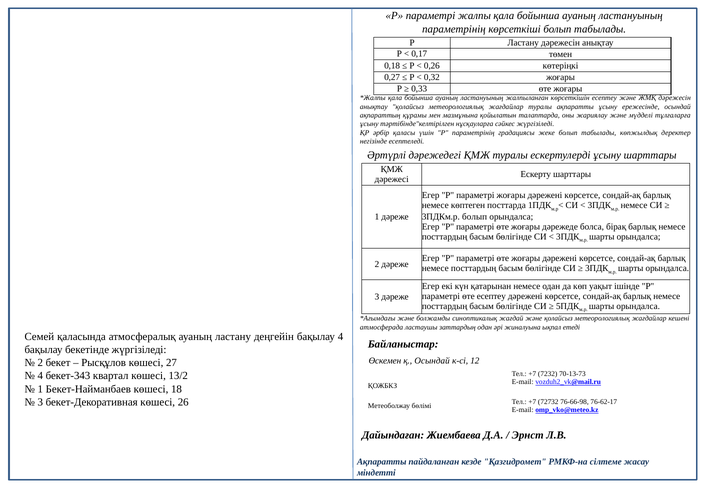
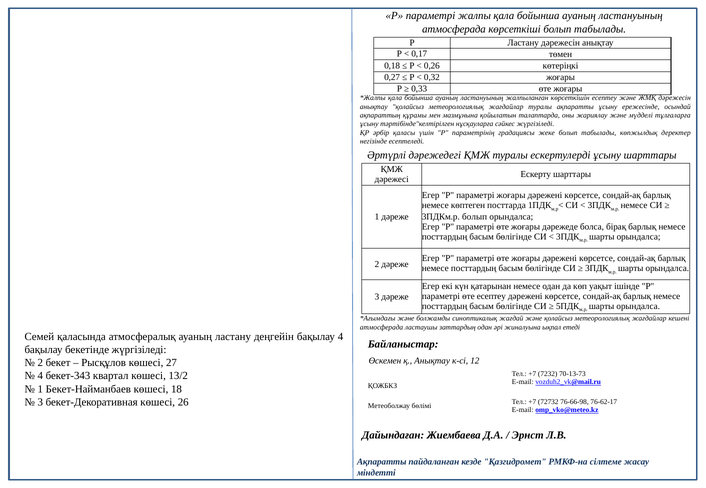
параметрінің: параметрінің -> атмосферада (454, 29)
қ Осындай: Осындай -> Анықтау (432, 361)
